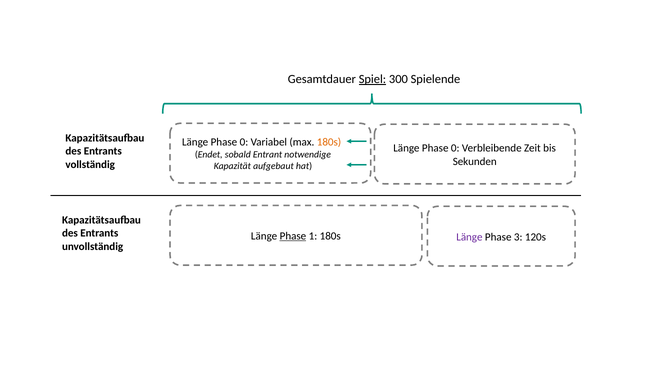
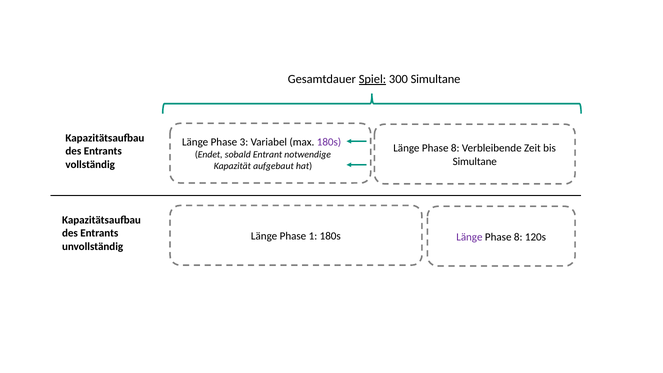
300 Spielende: Spielende -> Simultane (436, 79)
0: 0 -> 3 (244, 142)
180s colour: orange -> purple (329, 142)
0: 0 -> 8 (455, 148)
Sekunden: Sekunden -> Simultane (475, 161)
Phase underline: present -> none (293, 236)
3: 3 -> 8 (518, 237)
